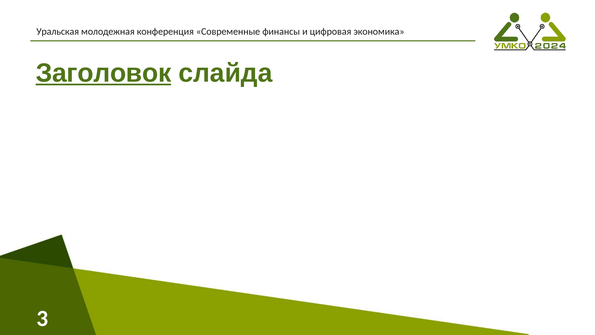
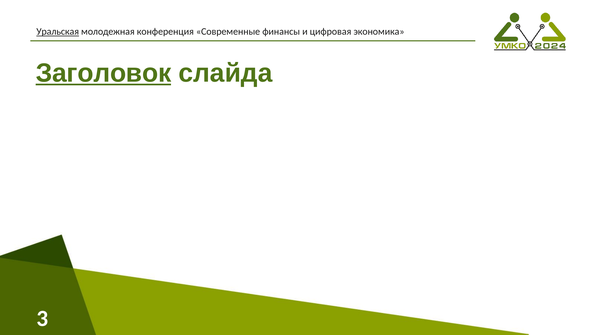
Уральская underline: none -> present (58, 32)
